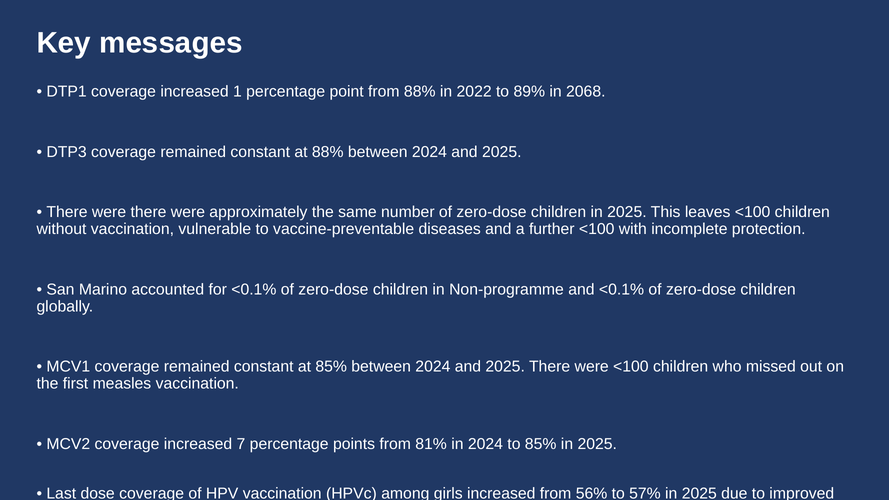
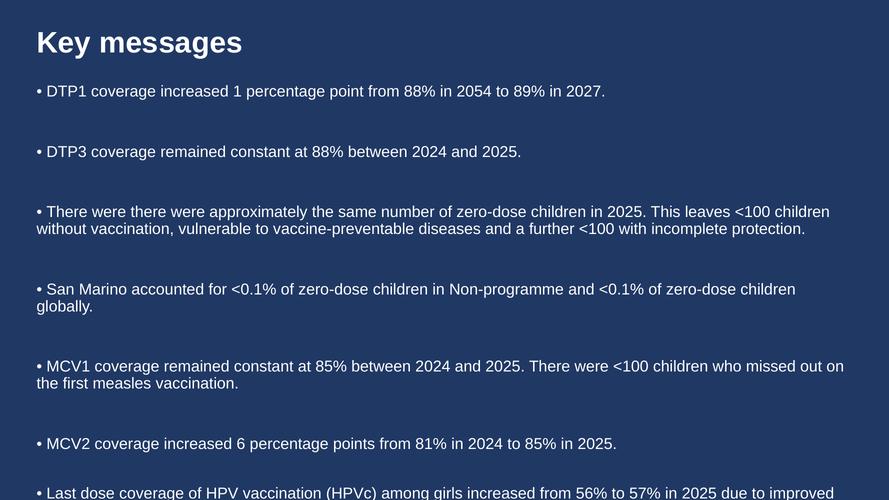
2022: 2022 -> 2054 (474, 92)
2068: 2068 -> 2027 (586, 92)
7: 7 -> 6 (241, 444)
